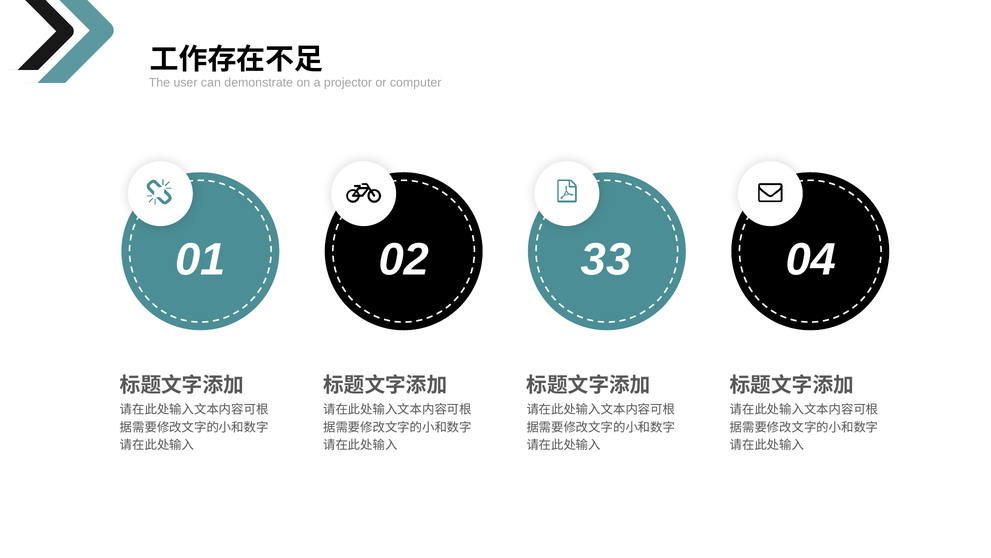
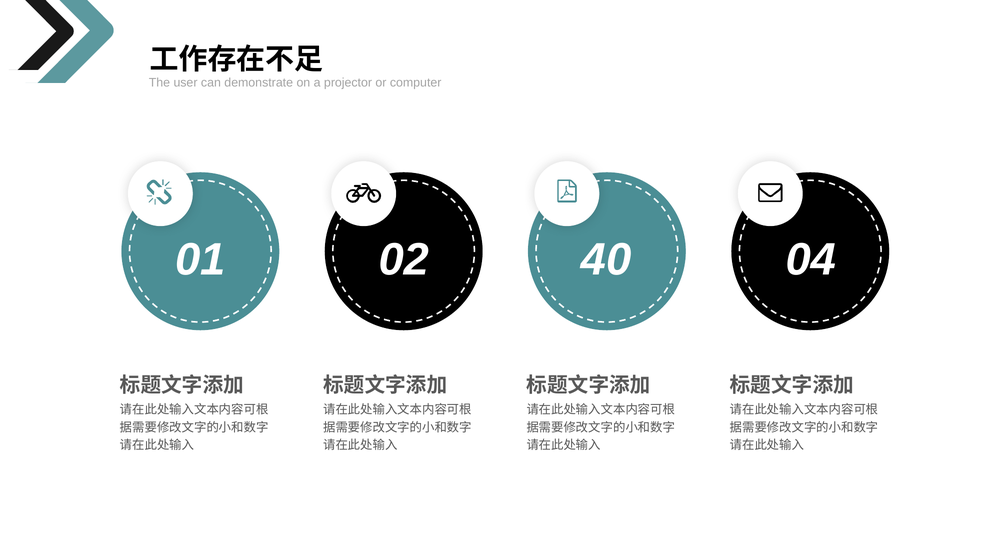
33: 33 -> 40 (606, 260)
